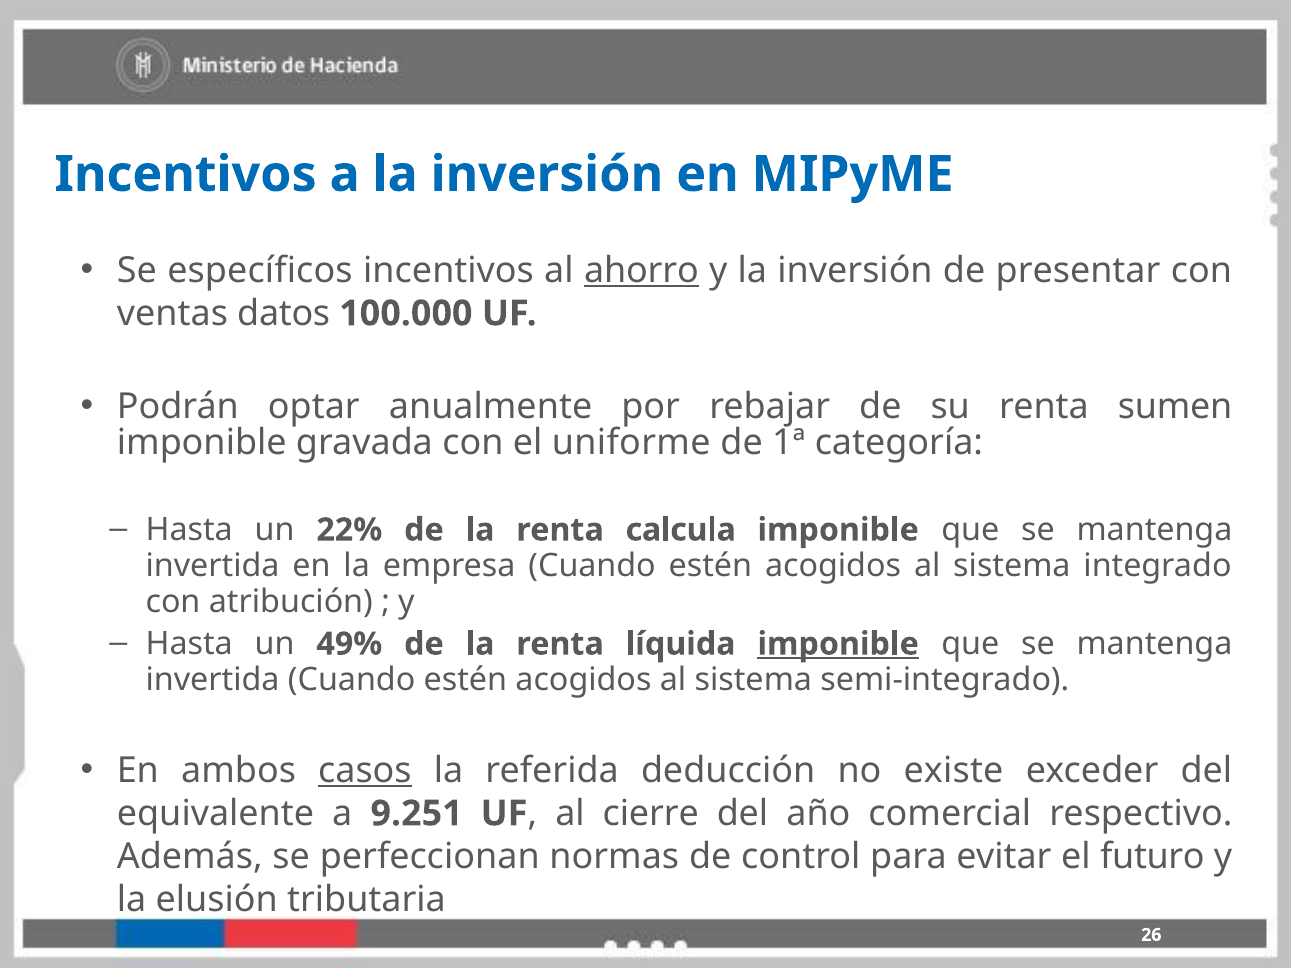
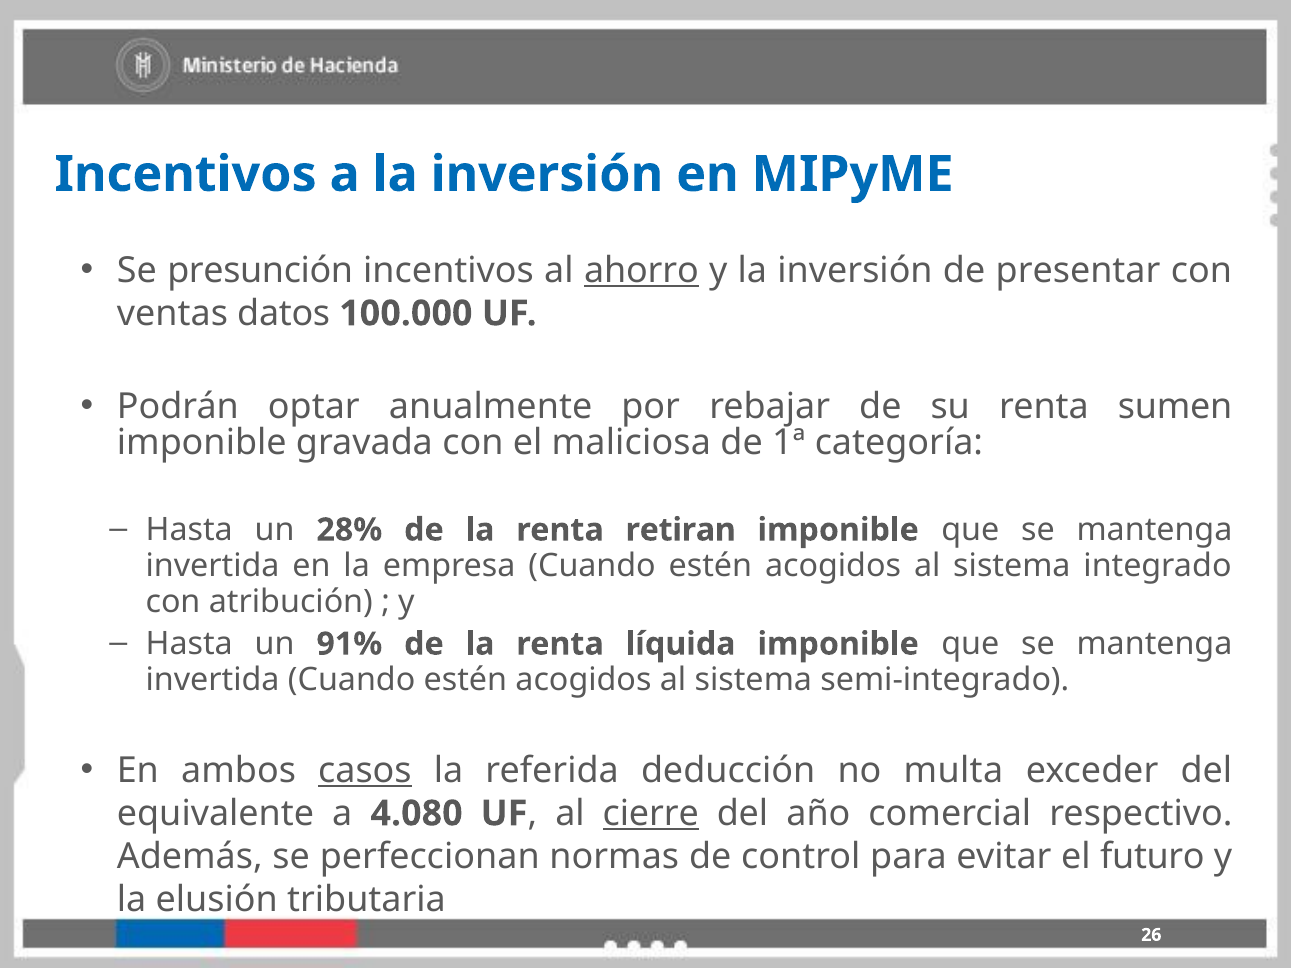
específicos: específicos -> presunción (260, 271)
uniforme: uniforme -> maliciosa (631, 443)
22%: 22% -> 28% (349, 530)
calcula: calcula -> retiran (681, 530)
49%: 49% -> 91% (349, 644)
imponible underline: present -> none (838, 644)
existe: existe -> multa (953, 771)
9.251: 9.251 -> 4.080 (417, 814)
cierre underline: none -> present (651, 814)
